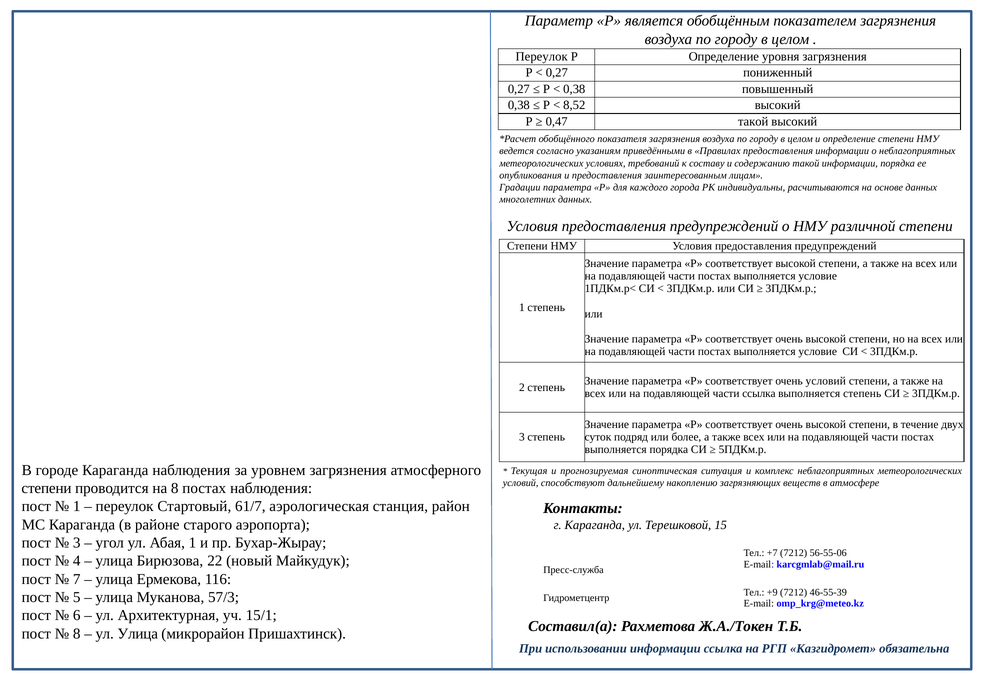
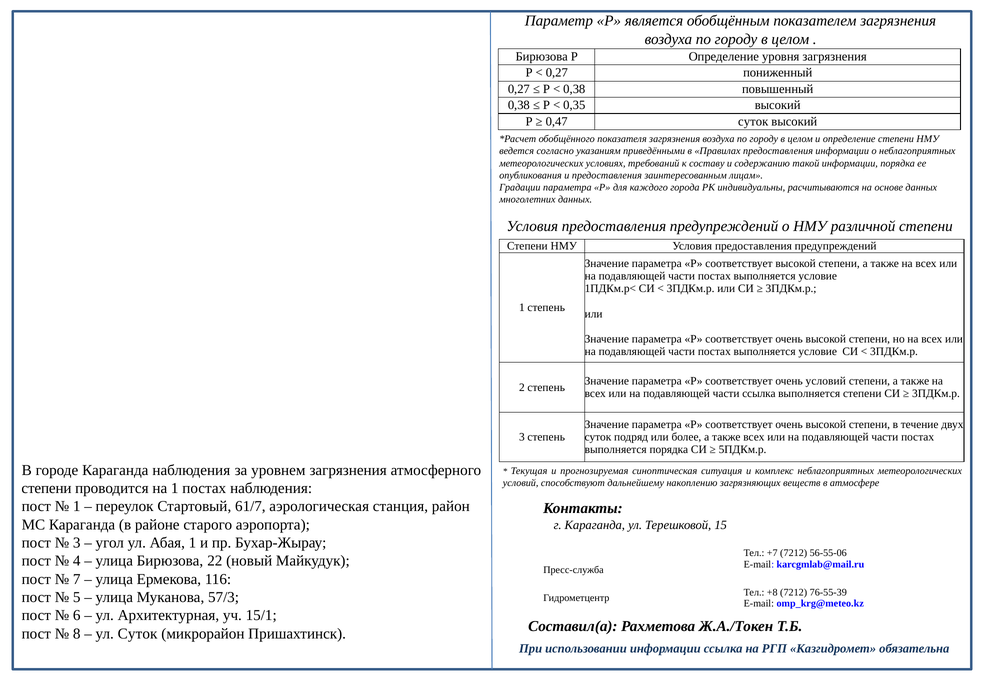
Переулок: Переулок -> Бирюзова (542, 57)
8,52: 8,52 -> 0,35 (574, 105)
0,47 такой: такой -> суток (753, 122)
выполняется степень: степень -> степени (862, 394)
на 8: 8 -> 1 (175, 488)
+9: +9 -> +8 (772, 593)
46-55-39: 46-55-39 -> 76-55-39 (828, 593)
ул Улица: Улица -> Суток (138, 634)
